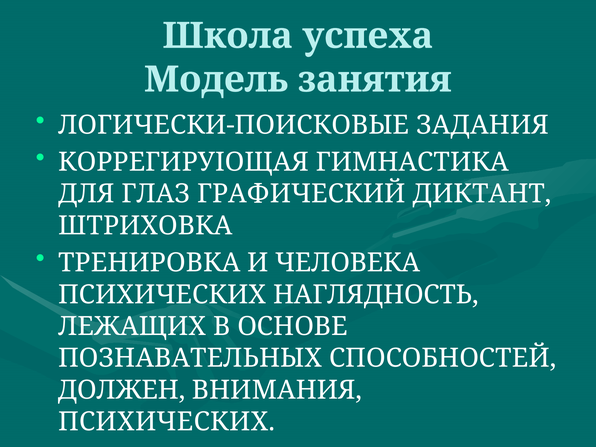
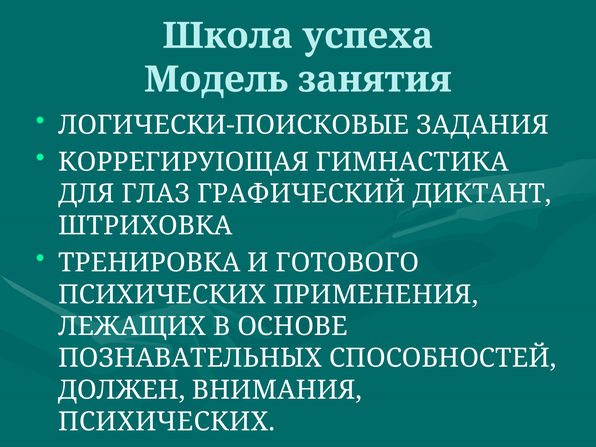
ЧЕЛОВЕКА: ЧЕЛОВЕКА -> ГОТОВОГО (347, 263)
НАГЛЯДНОСТЬ: НАГЛЯДНОСТЬ -> ПРИМЕНЕНИЯ (376, 295)
